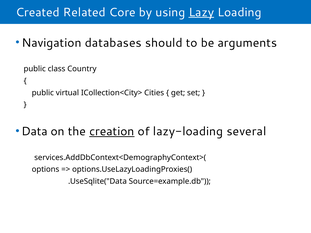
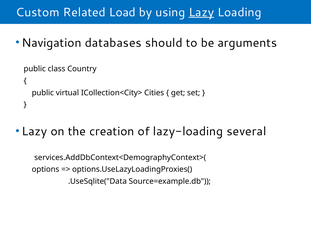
Created: Created -> Custom (38, 12)
Core: Core -> Load (122, 12)
Data: Data -> Lazy (34, 132)
creation underline: present -> none (112, 132)
